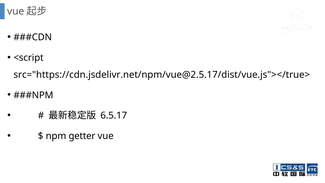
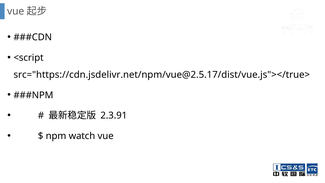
6.5.17: 6.5.17 -> 2.3.91 (114, 115)
getter: getter -> watch (82, 136)
